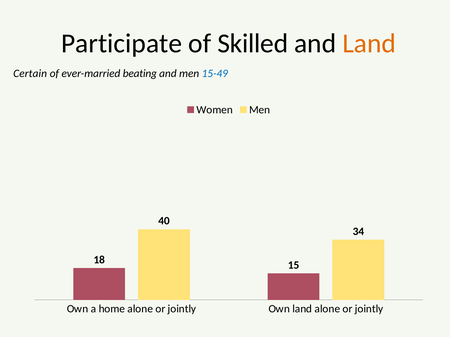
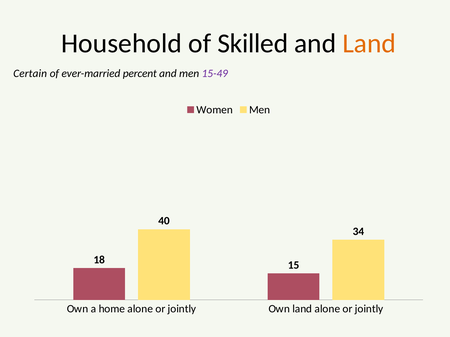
Participate: Participate -> Household (122, 44)
beating: beating -> percent (140, 73)
15-49 colour: blue -> purple (215, 73)
